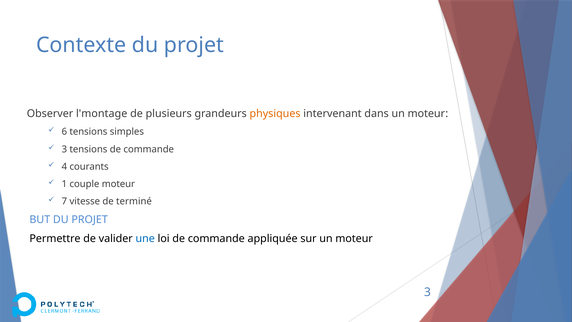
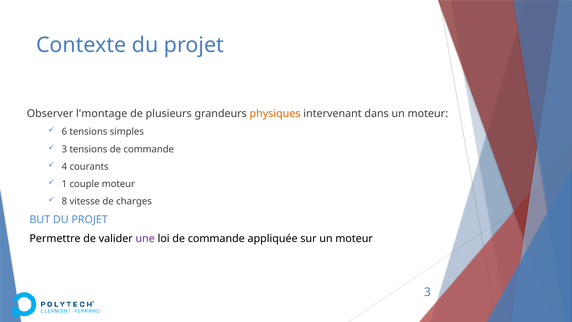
7: 7 -> 8 (64, 201)
terminé: terminé -> charges (134, 201)
une colour: blue -> purple (145, 238)
